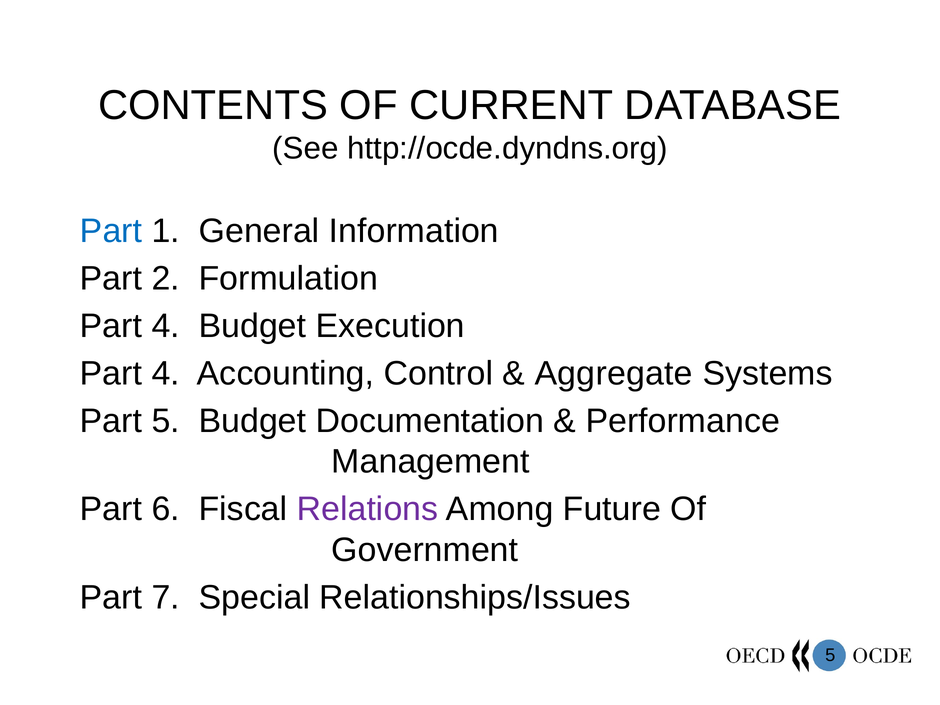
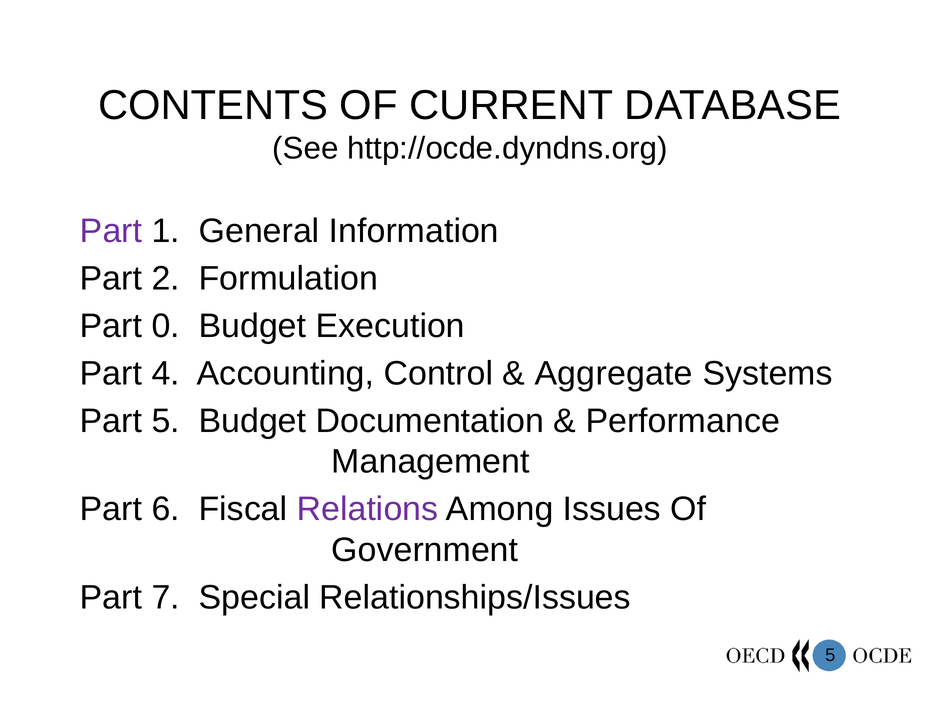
Part colour: blue -> purple (111, 231)
4: 4 -> 0 (166, 326)
Future: Future -> Issues (612, 509)
